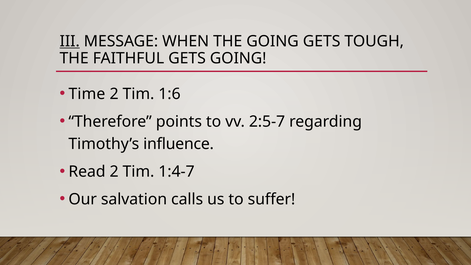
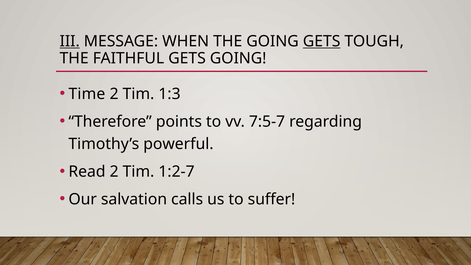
GETS underline: none -> present (322, 41)
1:6: 1:6 -> 1:3 (169, 94)
2:5-7: 2:5-7 -> 7:5-7 (267, 121)
influence: influence -> powerful (178, 144)
1:4-7: 1:4-7 -> 1:2-7 (177, 172)
